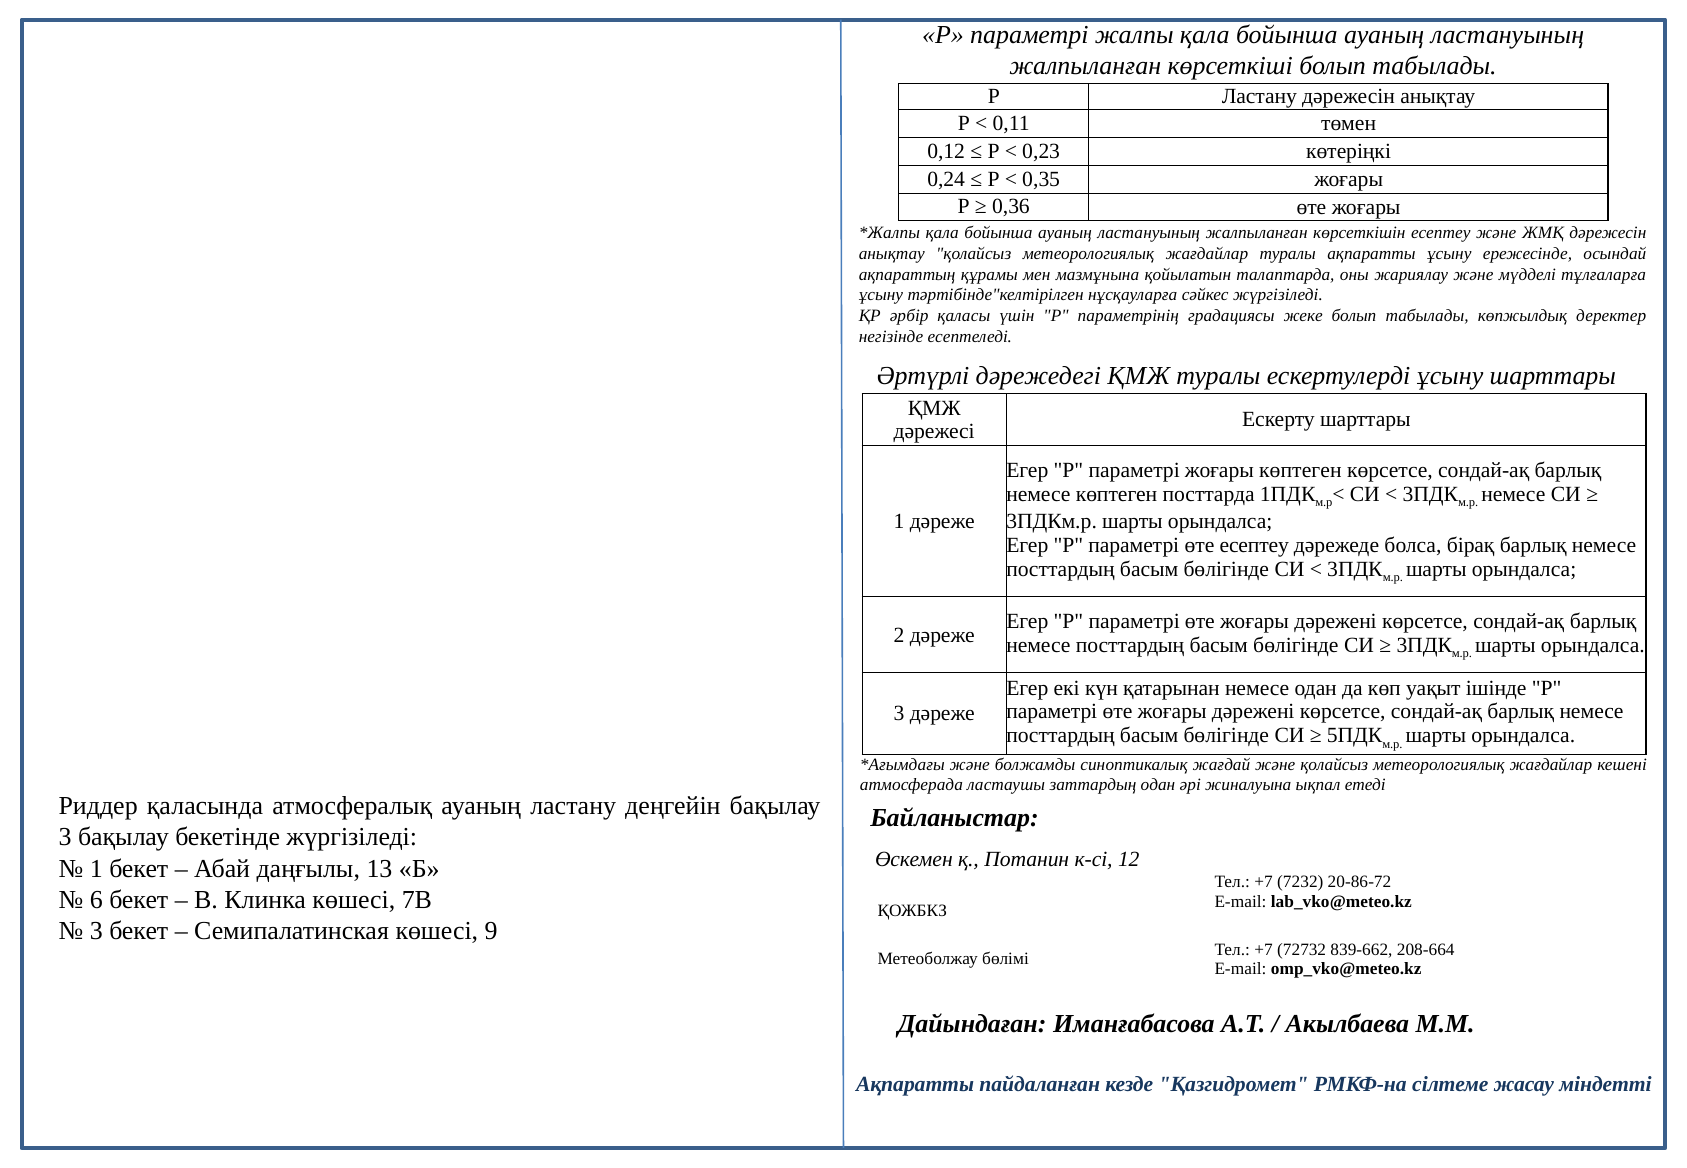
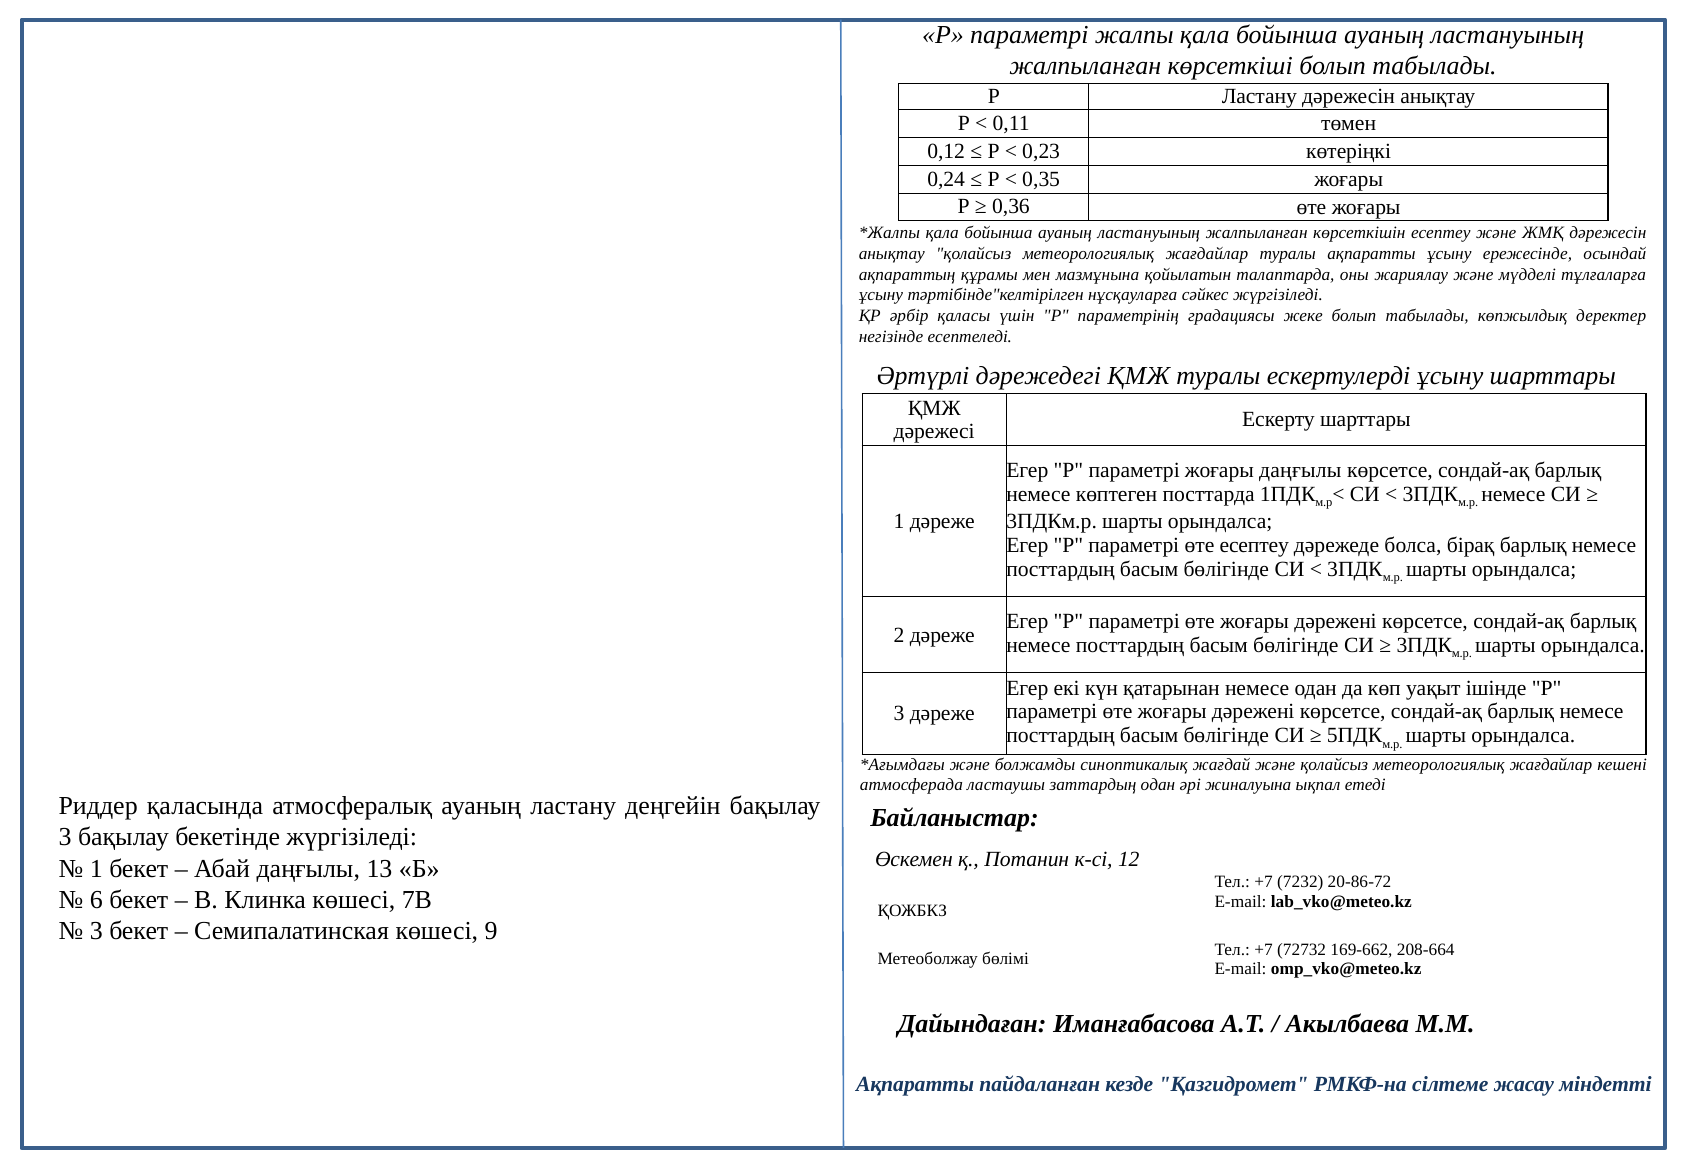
жоғары көптеген: көптеген -> даңғылы (1300, 470)
839-662: 839-662 -> 169-662 (1361, 950)
